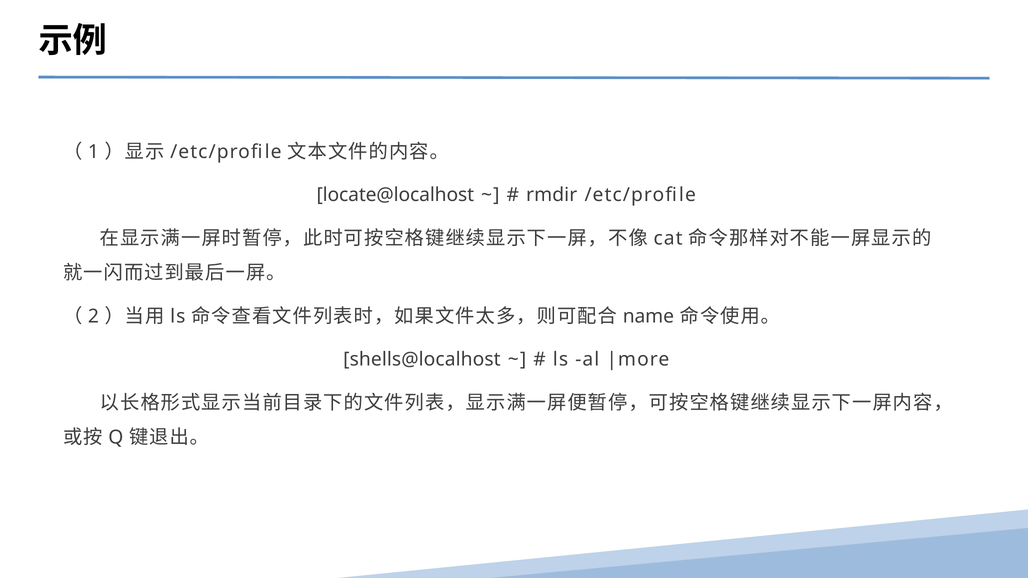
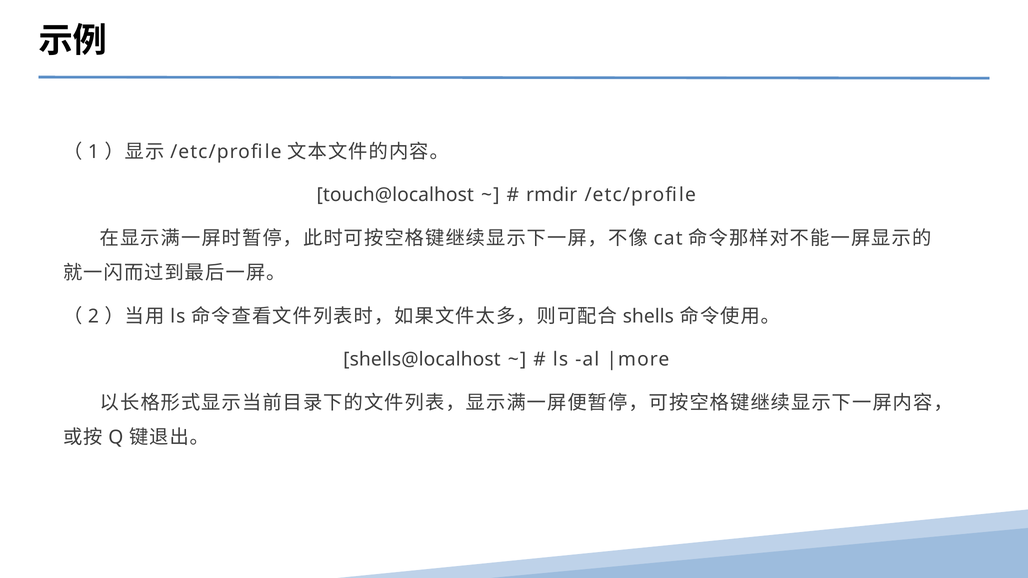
locate@localhost: locate@localhost -> touch@localhost (395, 195)
name: name -> shells (648, 316)
